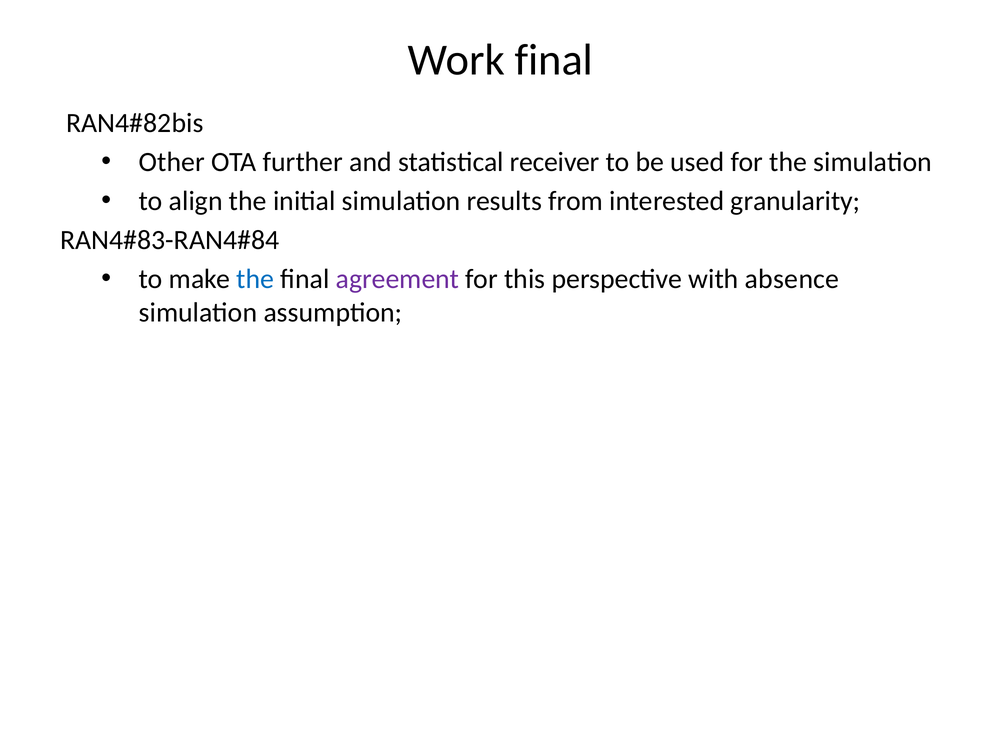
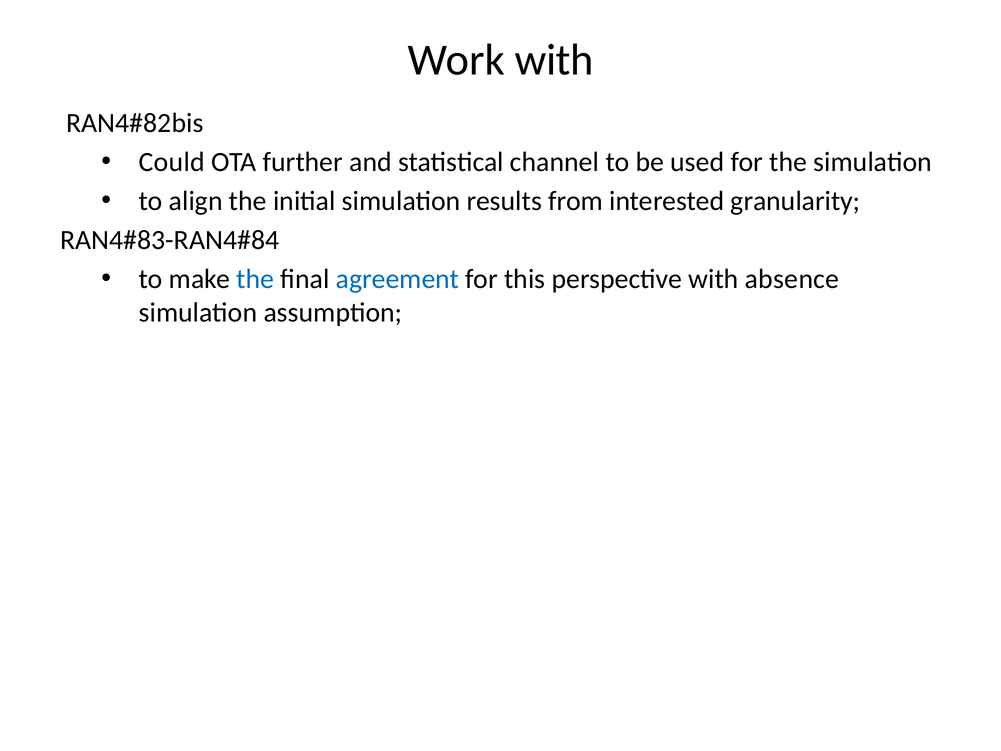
Work final: final -> with (554, 60)
Other: Other -> Could (172, 162)
receiver: receiver -> channel (555, 162)
agreement colour: purple -> blue (397, 279)
